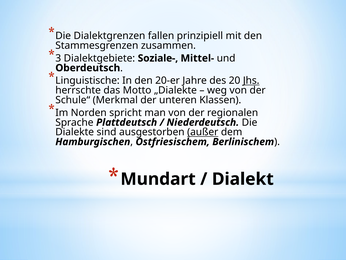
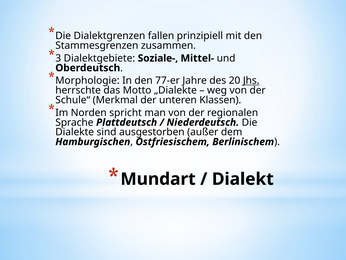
Linguistische: Linguistische -> Morphologie (87, 80)
20-er: 20-er -> 77-er (168, 80)
außer underline: present -> none (203, 132)
